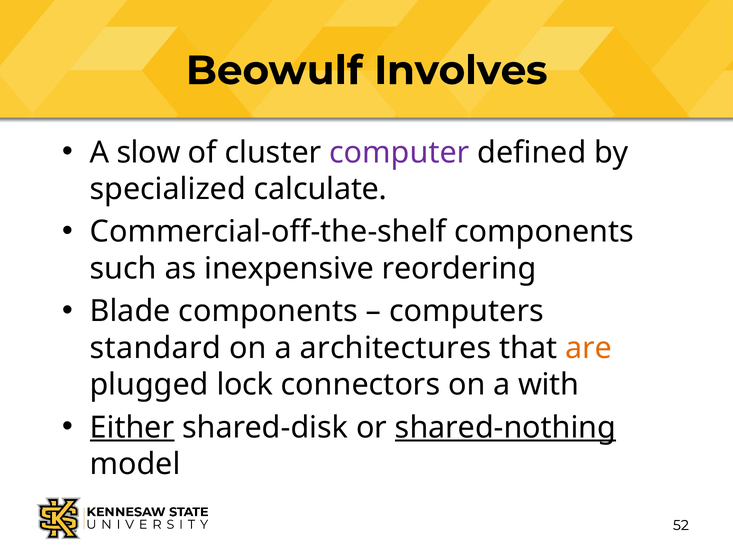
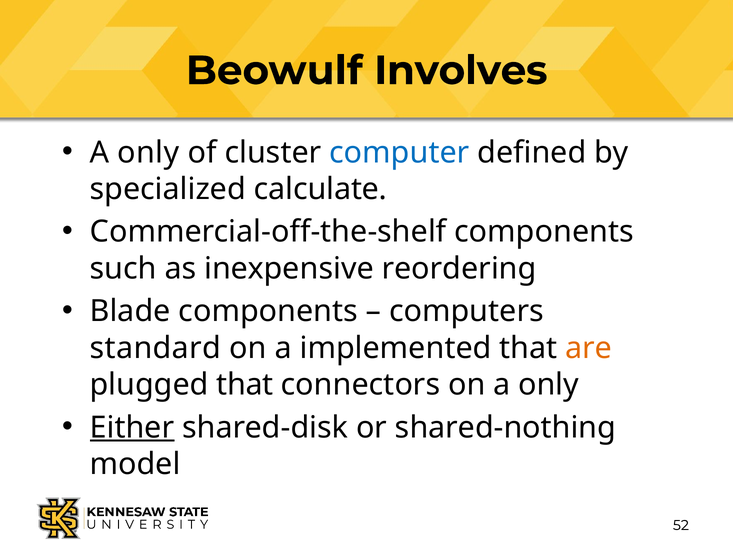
slow: slow -> only (148, 152)
computer colour: purple -> blue (399, 152)
architectures: architectures -> implemented (396, 348)
plugged lock: lock -> that (245, 385)
on a with: with -> only (549, 385)
shared-nothing underline: present -> none (506, 427)
